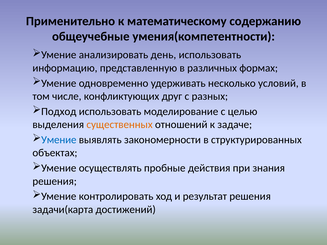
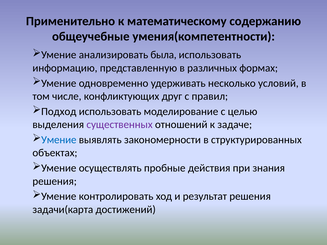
день: день -> была (164, 55)
разных: разных -> правил (210, 96)
существенных colour: orange -> purple (120, 125)
